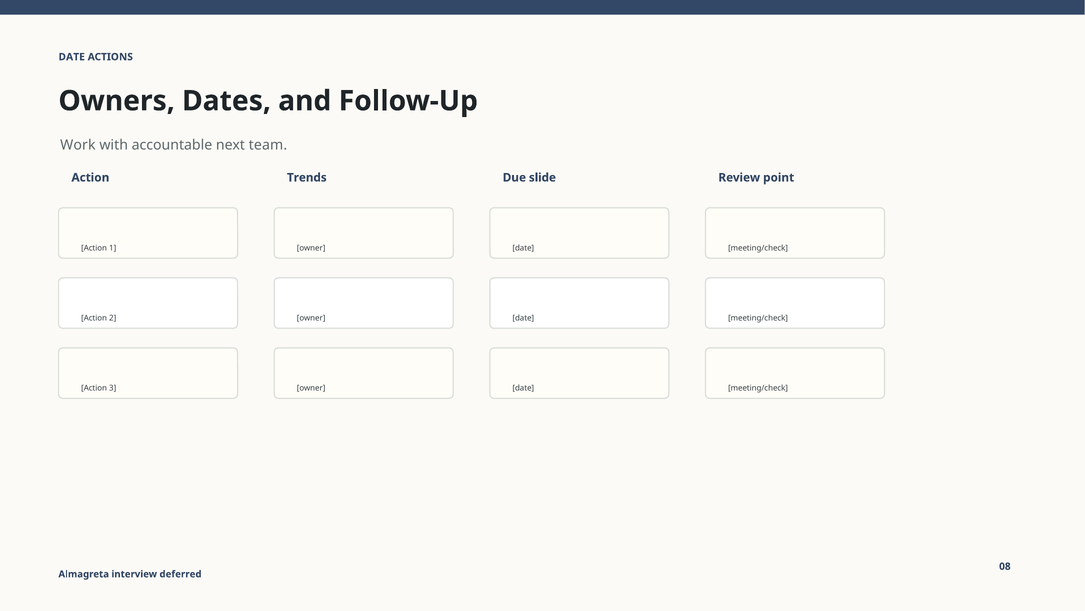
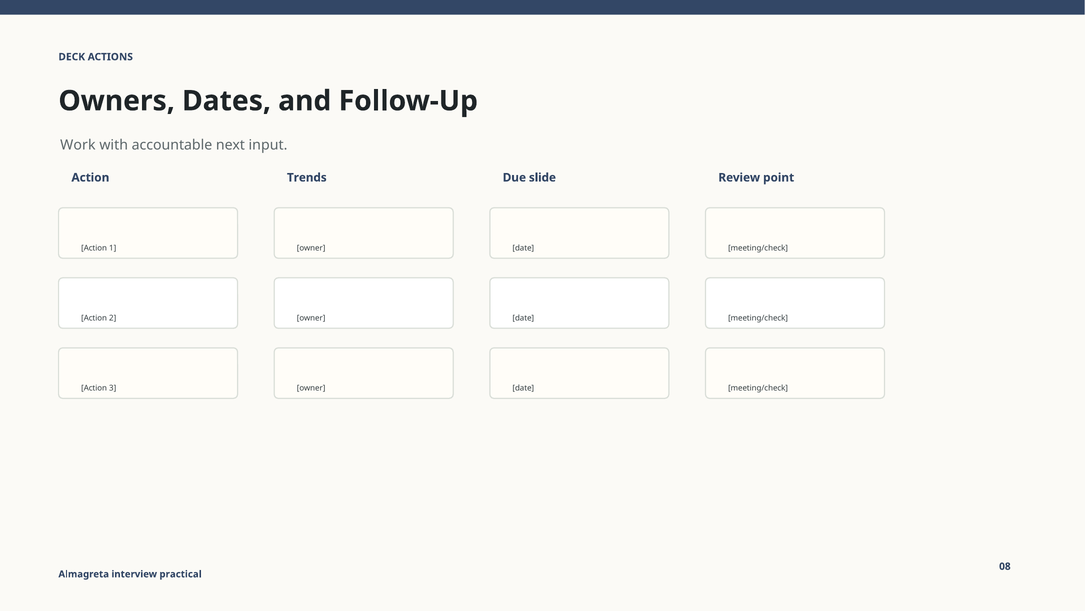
DATE: DATE -> DECK (72, 57)
team: team -> input (268, 145)
deferred: deferred -> practical (180, 574)
